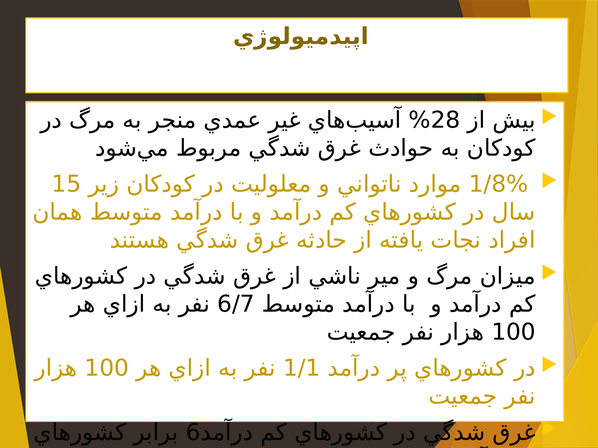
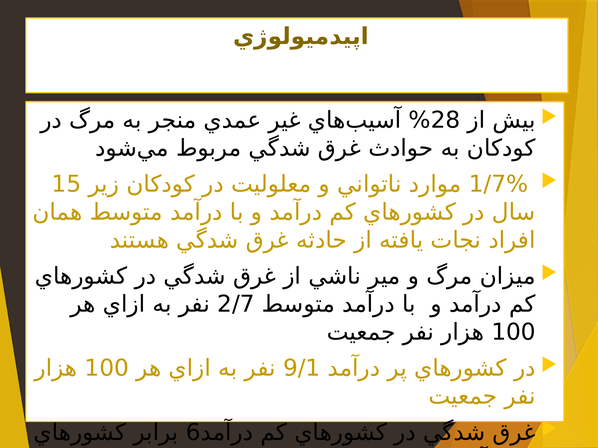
1/8%: 1/8% -> 1/7% (499, 185)
6/7: 6/7 -> 2/7 (236, 305)
1/1: 1/1 -> 9/1 (302, 369)
